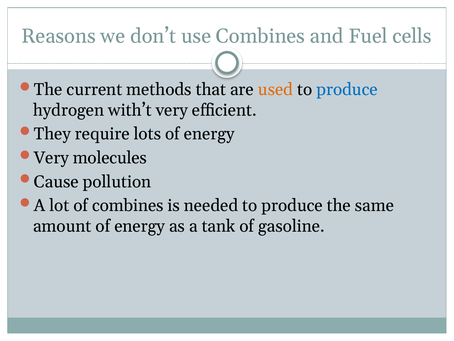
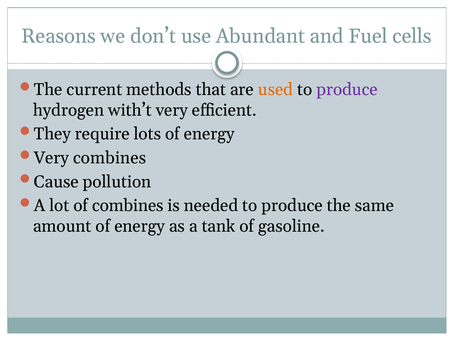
use Combines: Combines -> Abundant (260, 36)
produce colour: blue -> purple (347, 89)
Very molecules: molecules -> combines (110, 158)
